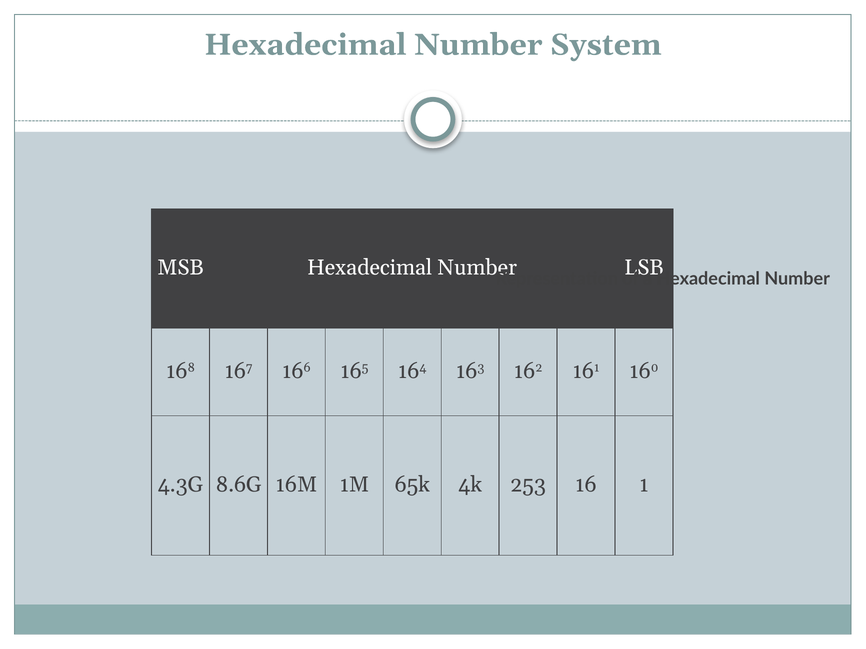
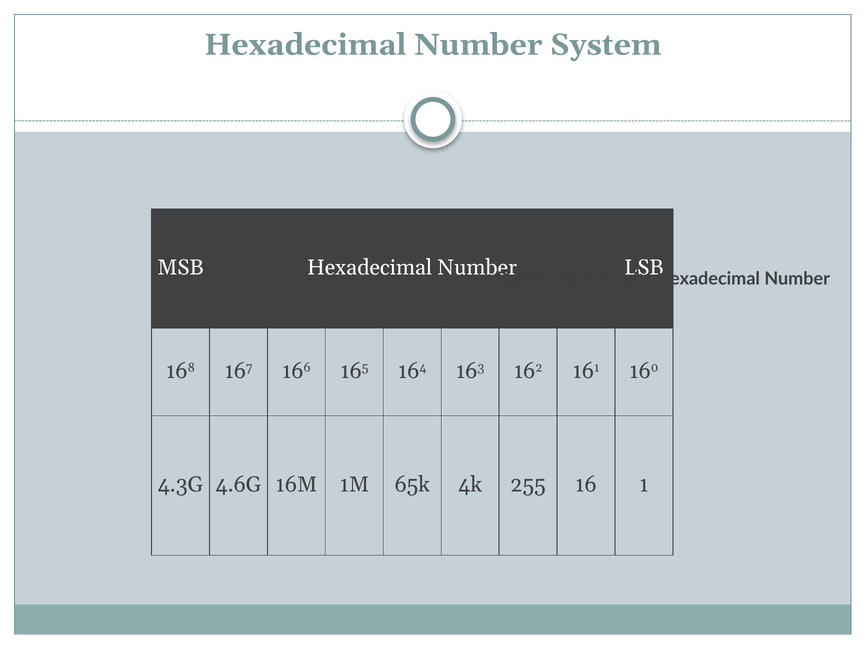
8.6G: 8.6G -> 4.6G (239, 485)
253: 253 -> 255 (528, 485)
